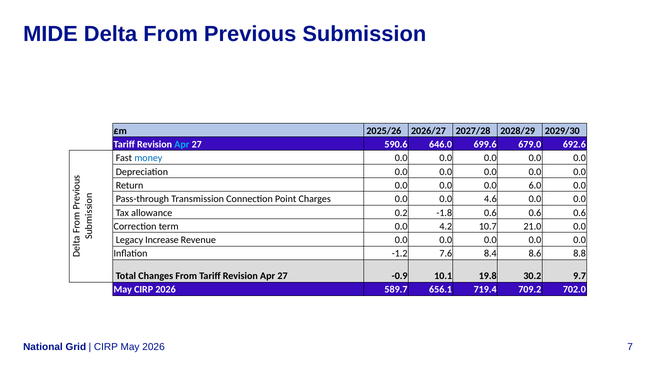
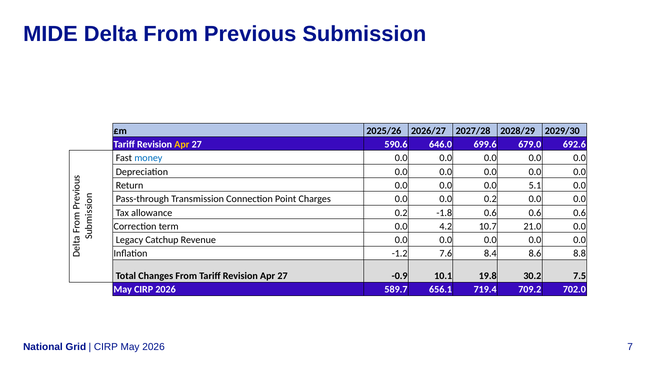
Apr colour: light blue -> yellow (182, 144)
6.0: 6.0 -> 5.1 (535, 185)
0.0 4.6: 4.6 -> 0.2 (490, 199)
Increase: Increase -> Catchup (162, 240)
9.7: 9.7 -> 7.5 (580, 276)
